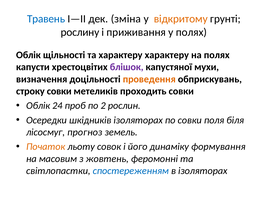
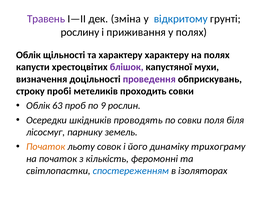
Травень colour: blue -> purple (46, 19)
відкритому colour: orange -> blue (181, 19)
проведення colour: orange -> purple (149, 79)
строку совки: совки -> пробі (59, 91)
24: 24 -> 63 (57, 106)
2: 2 -> 9 (103, 106)
шкідників ізоляторах: ізоляторах -> проводять (138, 120)
прогноз: прогноз -> парнику (85, 132)
формування: формування -> трихограму (218, 147)
на масовим: масовим -> початок (58, 159)
жовтень: жовтень -> кількість (107, 159)
